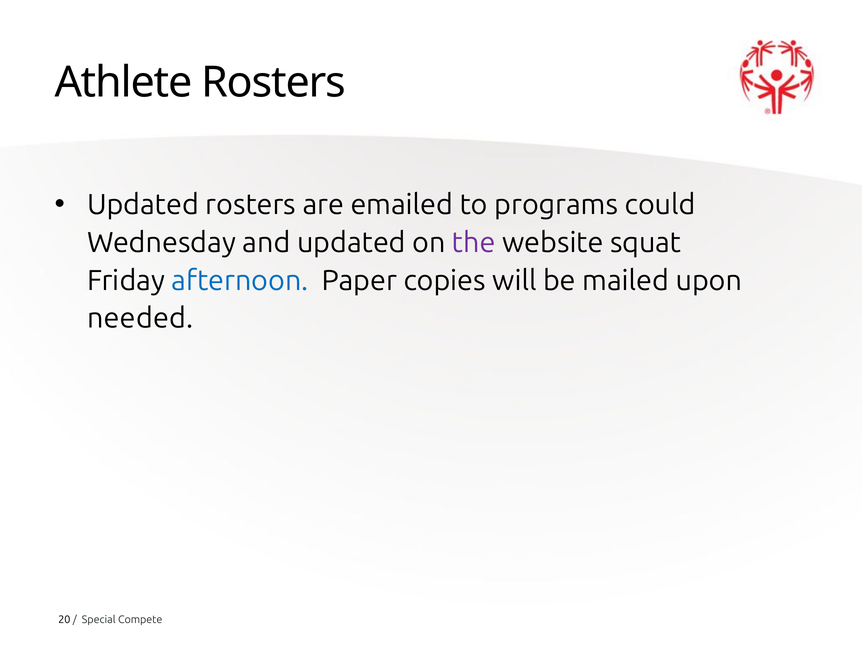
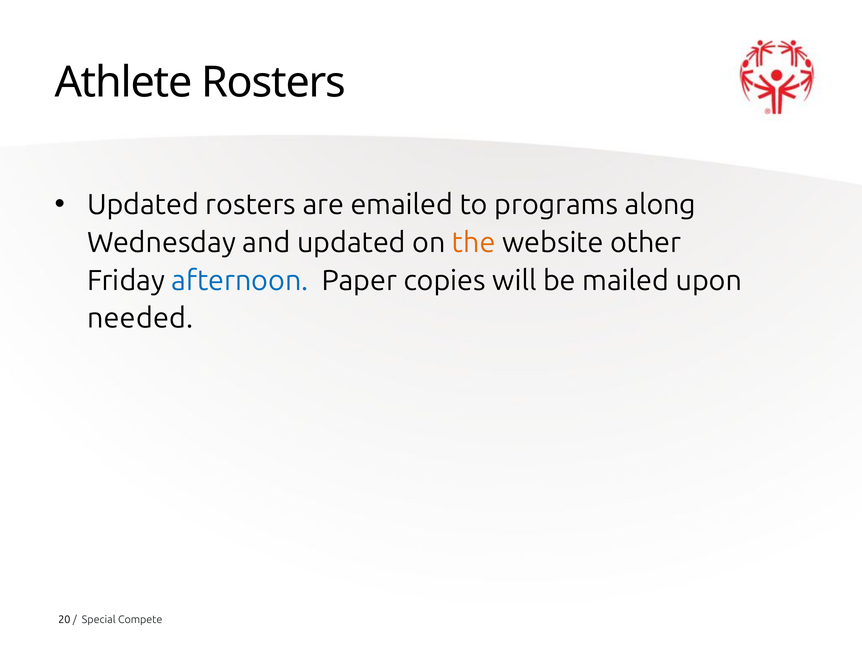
could: could -> along (660, 205)
the colour: purple -> orange (474, 243)
squat: squat -> other (646, 243)
